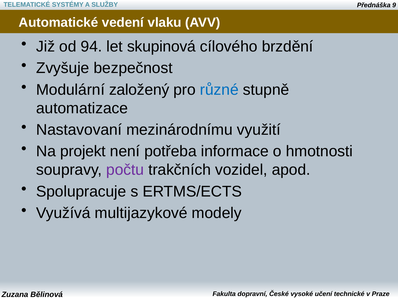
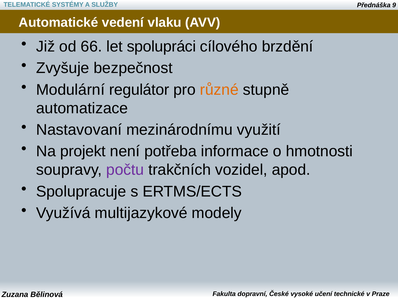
94: 94 -> 66 (91, 47)
skupinová: skupinová -> spolupráci (161, 47)
založený: založený -> regulátor (139, 90)
různé colour: blue -> orange (219, 90)
